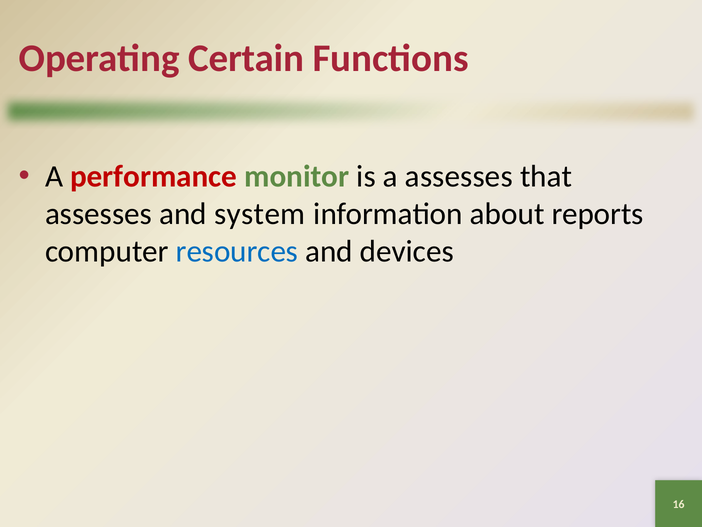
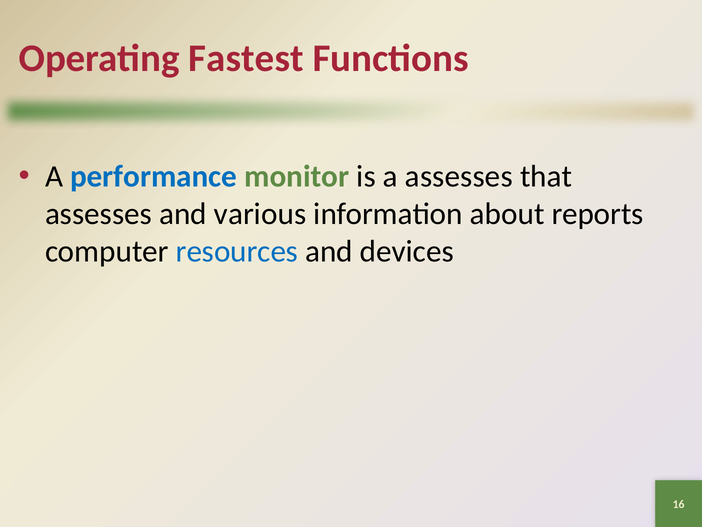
Certain: Certain -> Fastest (246, 58)
performance colour: red -> blue (154, 177)
system: system -> various (260, 214)
